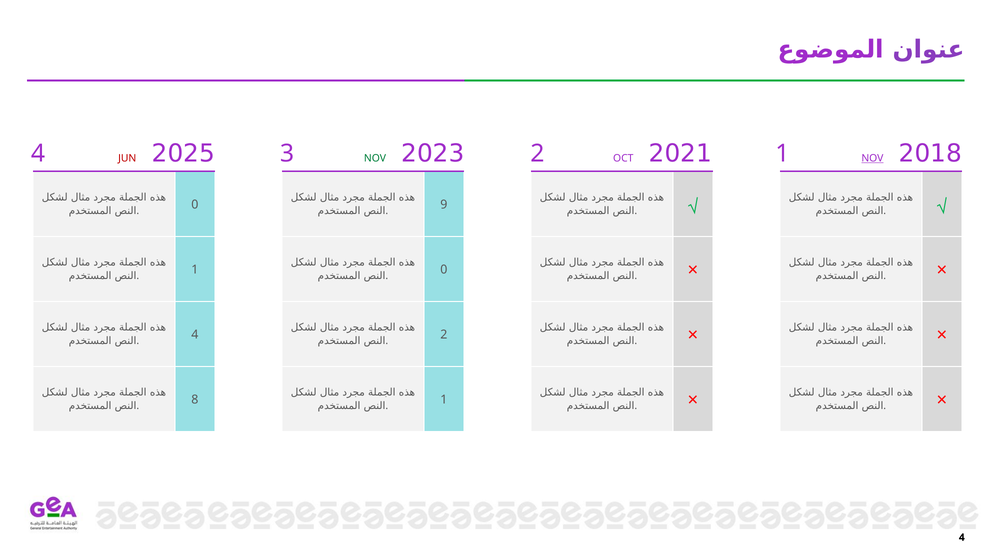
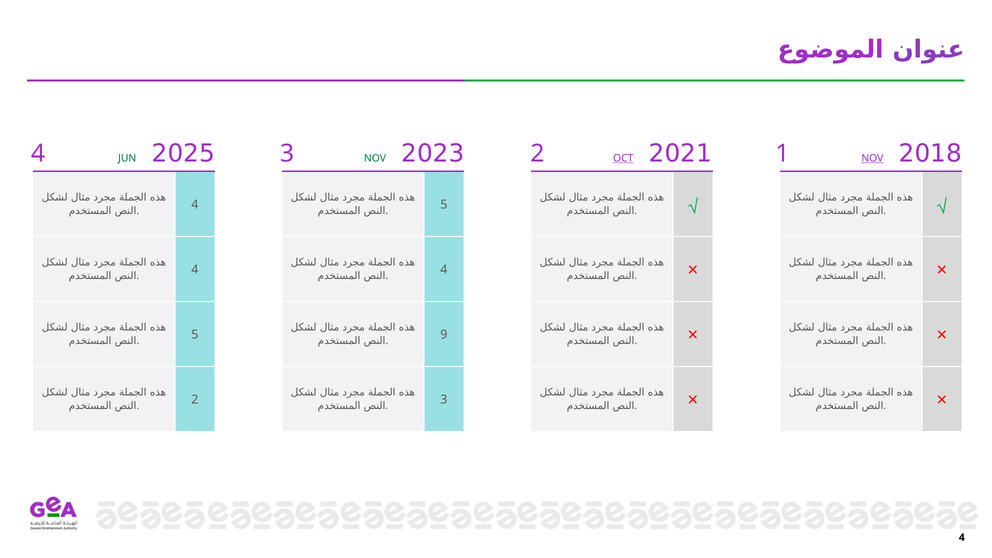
JUN colour: red -> green (127, 158)
OCT underline: none -> present (623, 158)
0: 0 -> 4 (195, 205)
9: 9 -> 5 (444, 205)
1: 1 -> 4 (195, 270)
0: 0 -> 4 (444, 270)
4: 4 -> 5 (195, 335)
2: 2 -> 9 (444, 335)
8: 8 -> 2 (195, 400)
1: 1 -> 3 (444, 400)
